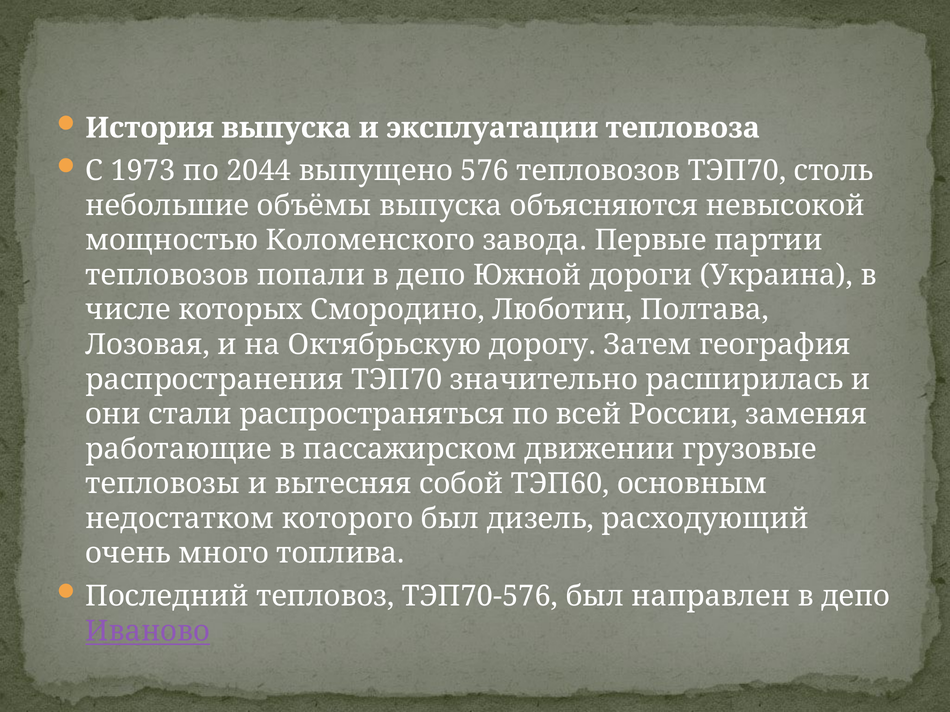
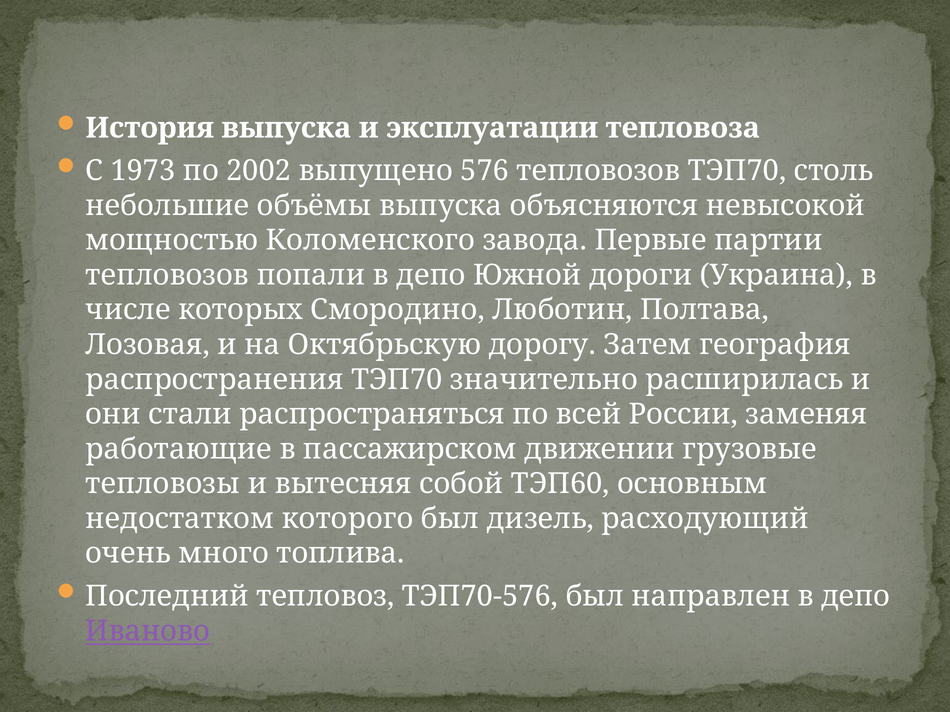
2044: 2044 -> 2002 (259, 171)
